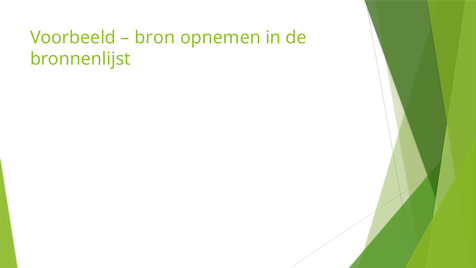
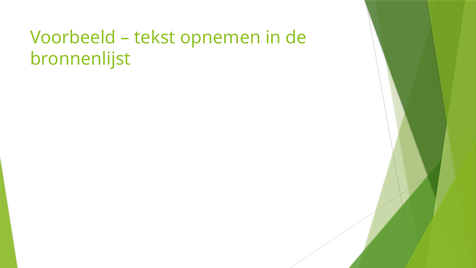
bron: bron -> tekst (155, 38)
